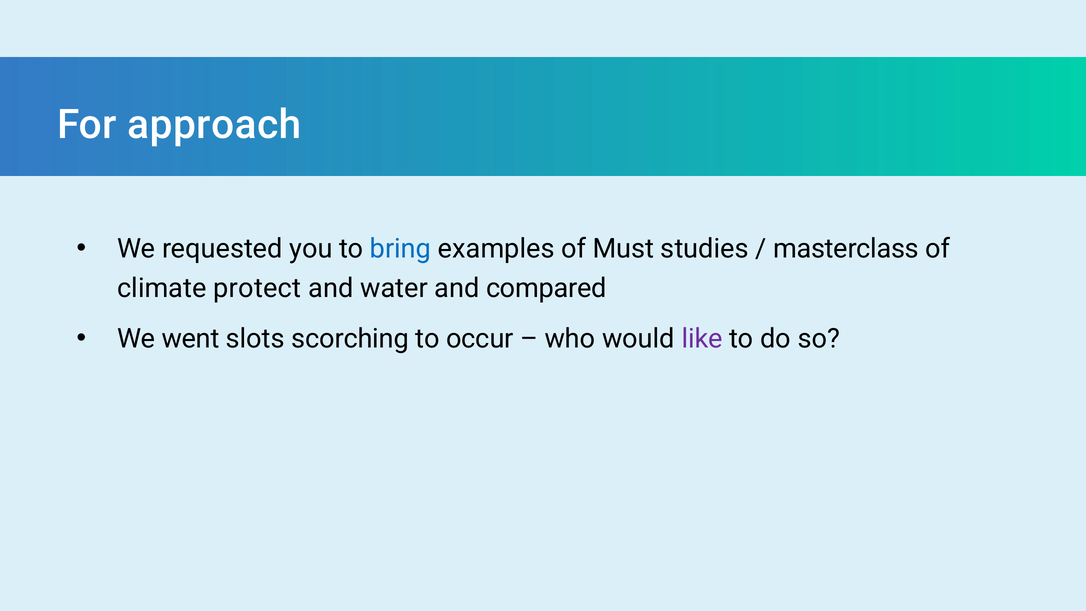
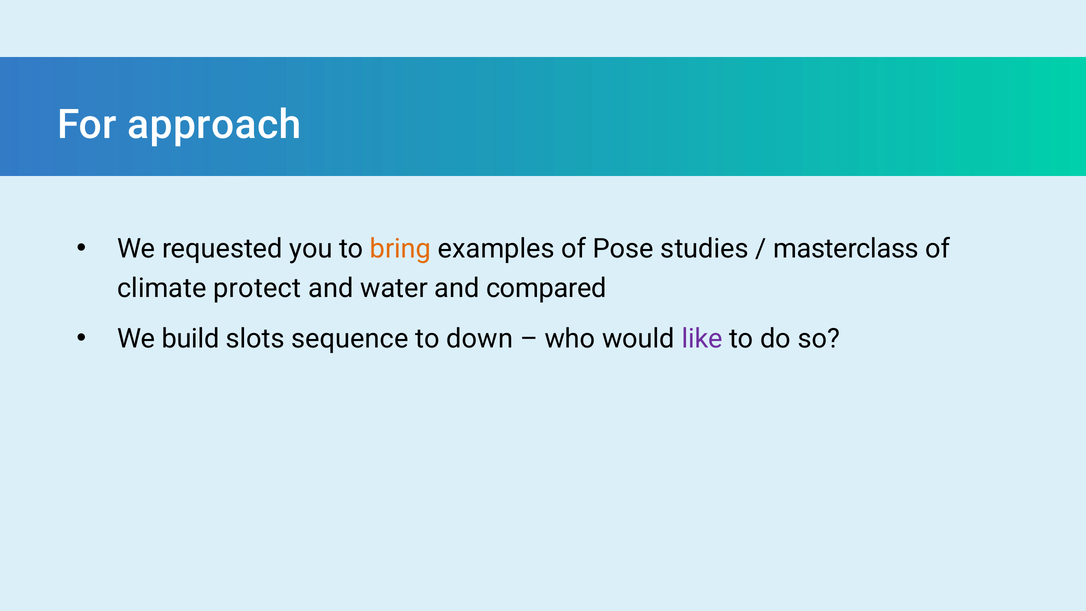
bring colour: blue -> orange (401, 249)
Must: Must -> Pose (623, 249)
went: went -> build (191, 338)
scorching: scorching -> sequence (350, 338)
occur: occur -> down (480, 338)
